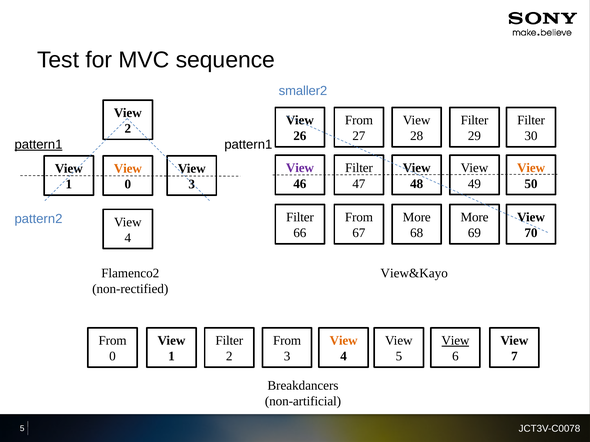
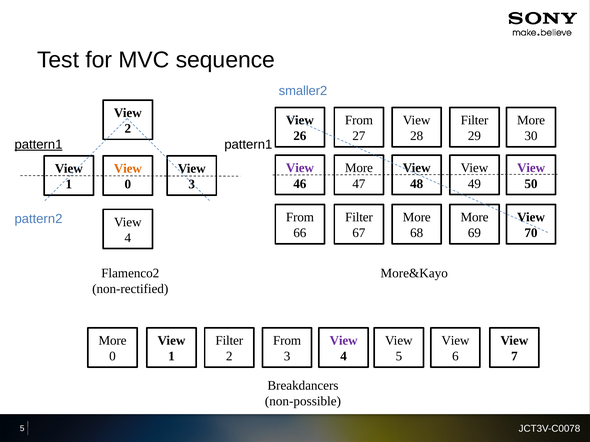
Filter: Filter -> More (531, 120)
Filter: Filter -> More (359, 168)
View colour: orange -> purple (531, 168)
Filter: Filter -> From (300, 217)
From: From -> Filter (359, 217)
View&Kayo: View&Kayo -> More&Kayo (414, 273)
From: From -> More (113, 341)
View colour: orange -> purple (344, 341)
View underline: present -> none (455, 341)
non-artificial: non-artificial -> non-possible (303, 402)
